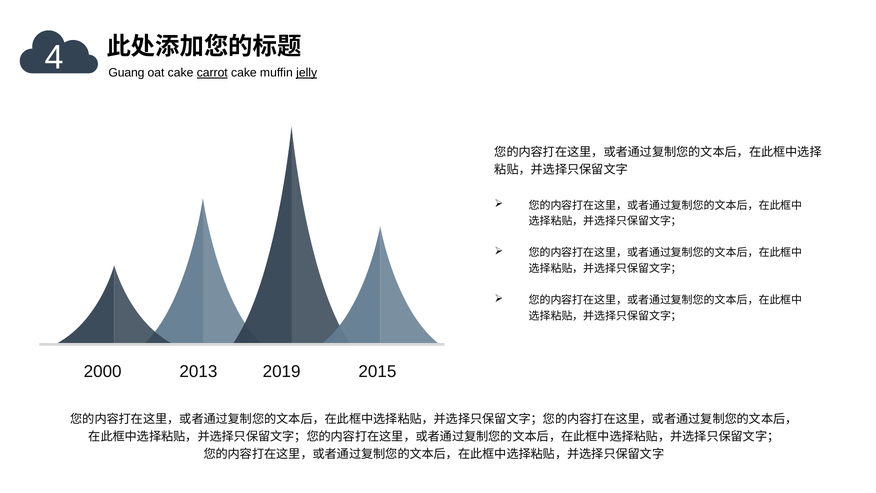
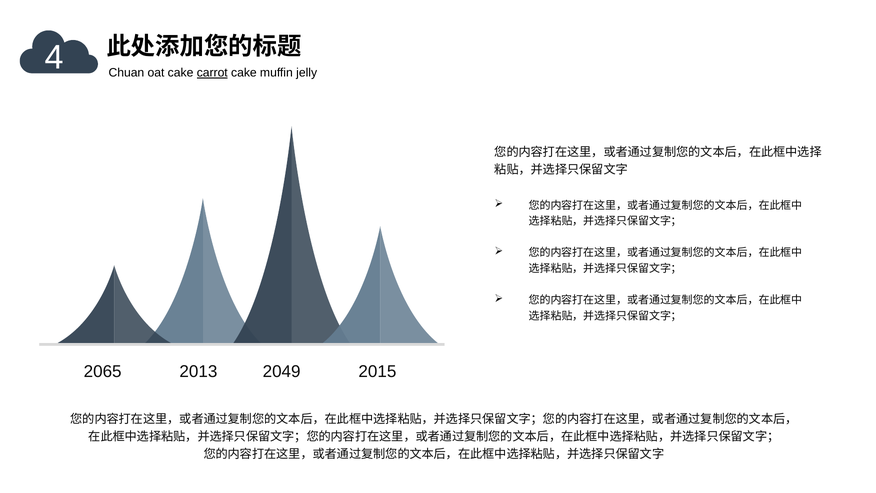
Guang: Guang -> Chuan (126, 73)
jelly underline: present -> none (307, 73)
2000: 2000 -> 2065 (103, 372)
2019: 2019 -> 2049 (282, 372)
